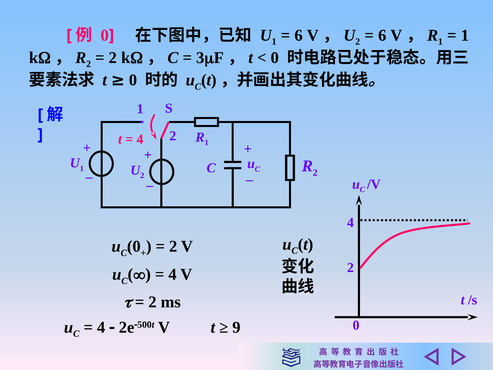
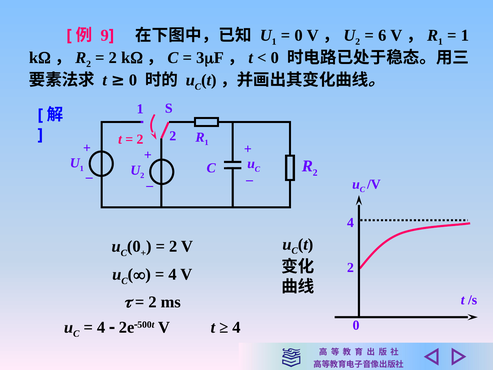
0: 0 -> 9 (105, 35)
6: 6 -> 0 (299, 35)
4: 4 -> 2 (140, 139)
9: 9 -> 4 (236, 327)
